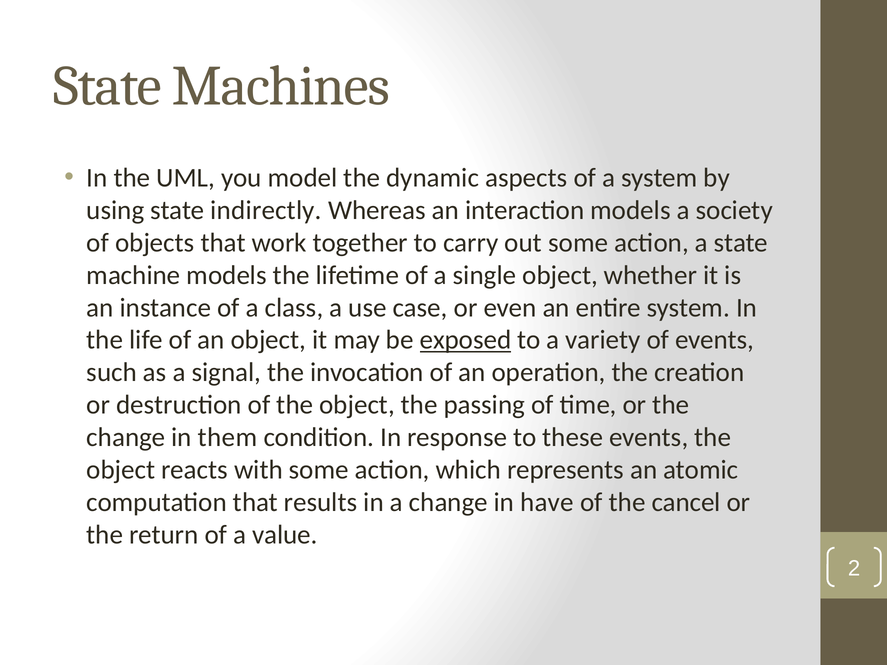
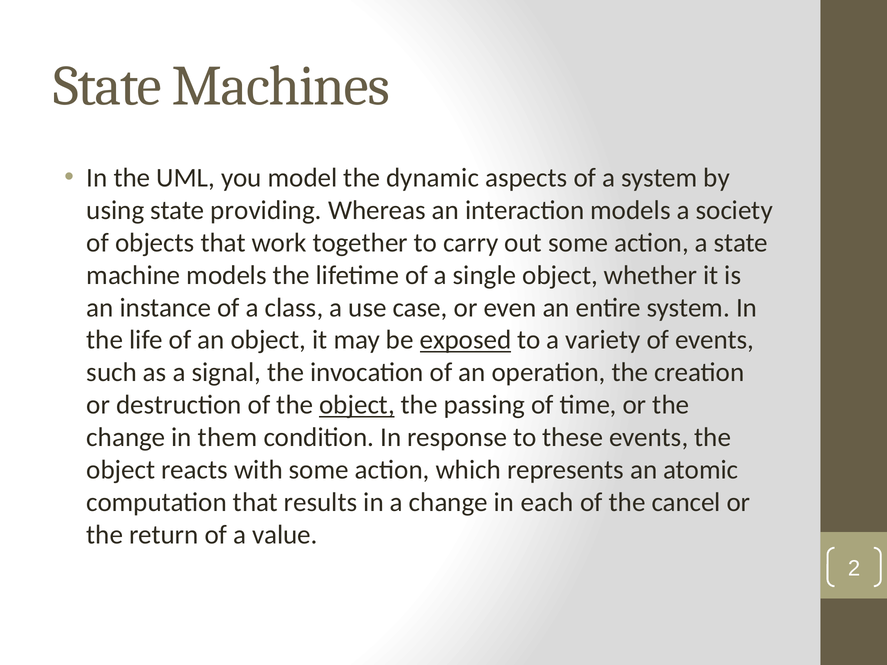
indirectly: indirectly -> providing (266, 210)
object underline: none -> present (357, 405)
have: have -> each (547, 503)
